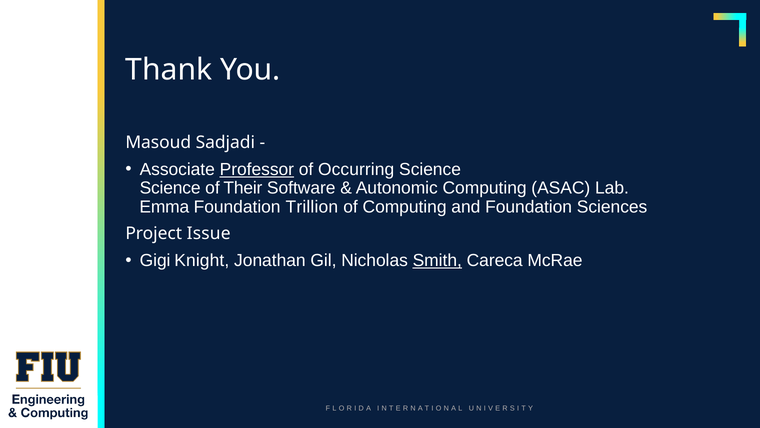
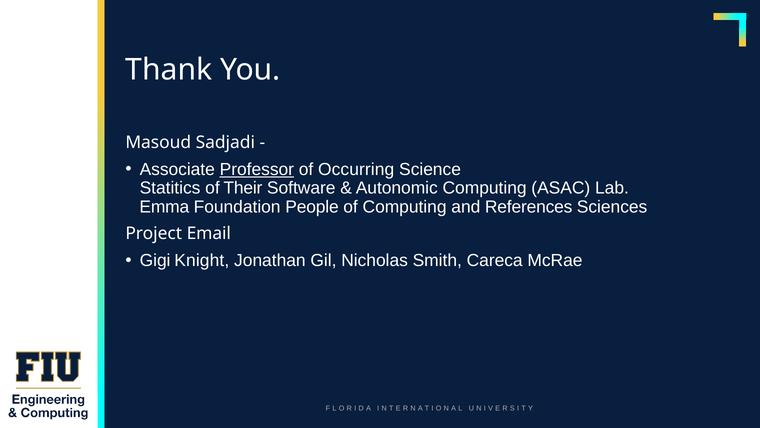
Science: Science -> Statitics (170, 188)
Trillion: Trillion -> People (312, 207)
and Foundation: Foundation -> References (529, 207)
Issue: Issue -> Email (209, 233)
Smith underline: present -> none (437, 260)
